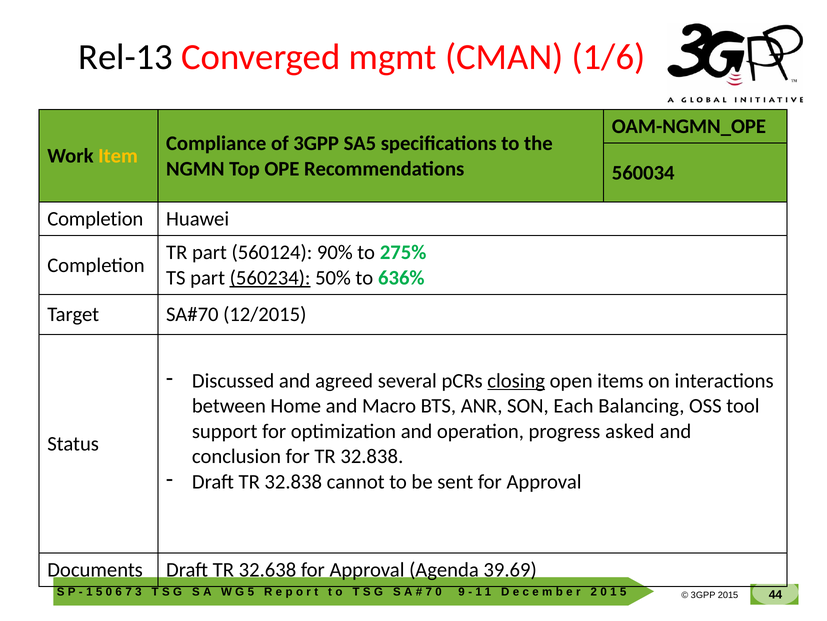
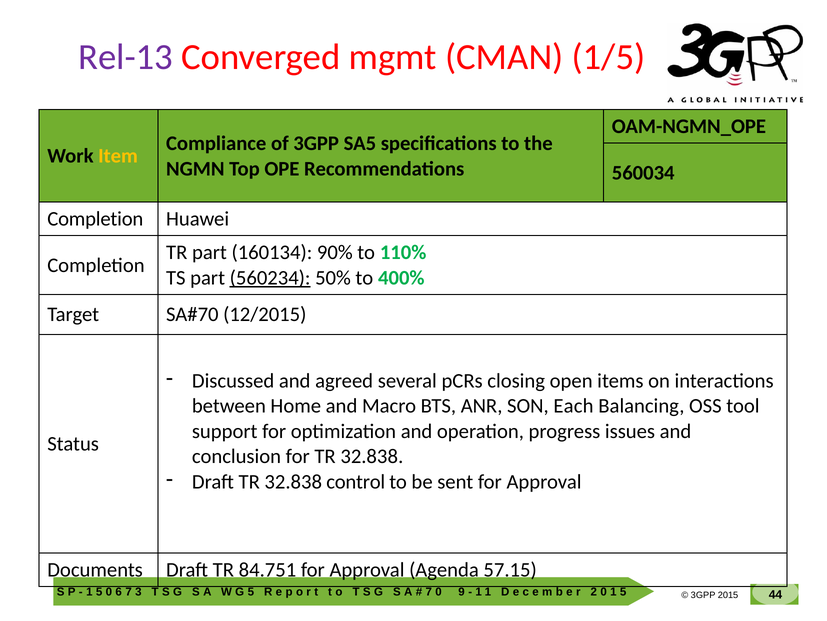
Rel-13 colour: black -> purple (126, 57)
1/6: 1/6 -> 1/5 (609, 57)
560124: 560124 -> 160134 (272, 252)
275%: 275% -> 110% (403, 252)
636%: 636% -> 400% (401, 278)
closing underline: present -> none (516, 380)
asked: asked -> issues (630, 431)
cannot: cannot -> control (356, 481)
32.638: 32.638 -> 84.751 (267, 569)
39.69: 39.69 -> 57.15 (510, 569)
